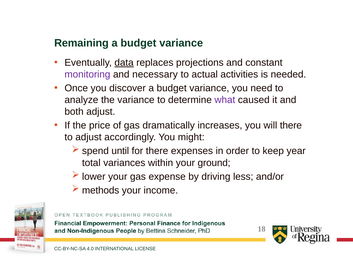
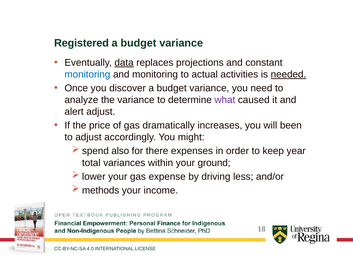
Remaining: Remaining -> Registered (81, 43)
monitoring colour: purple -> blue (87, 74)
and necessary: necessary -> monitoring (155, 74)
needed underline: none -> present (288, 74)
both: both -> alert (74, 112)
will there: there -> been (291, 125)
until: until -> also (120, 151)
